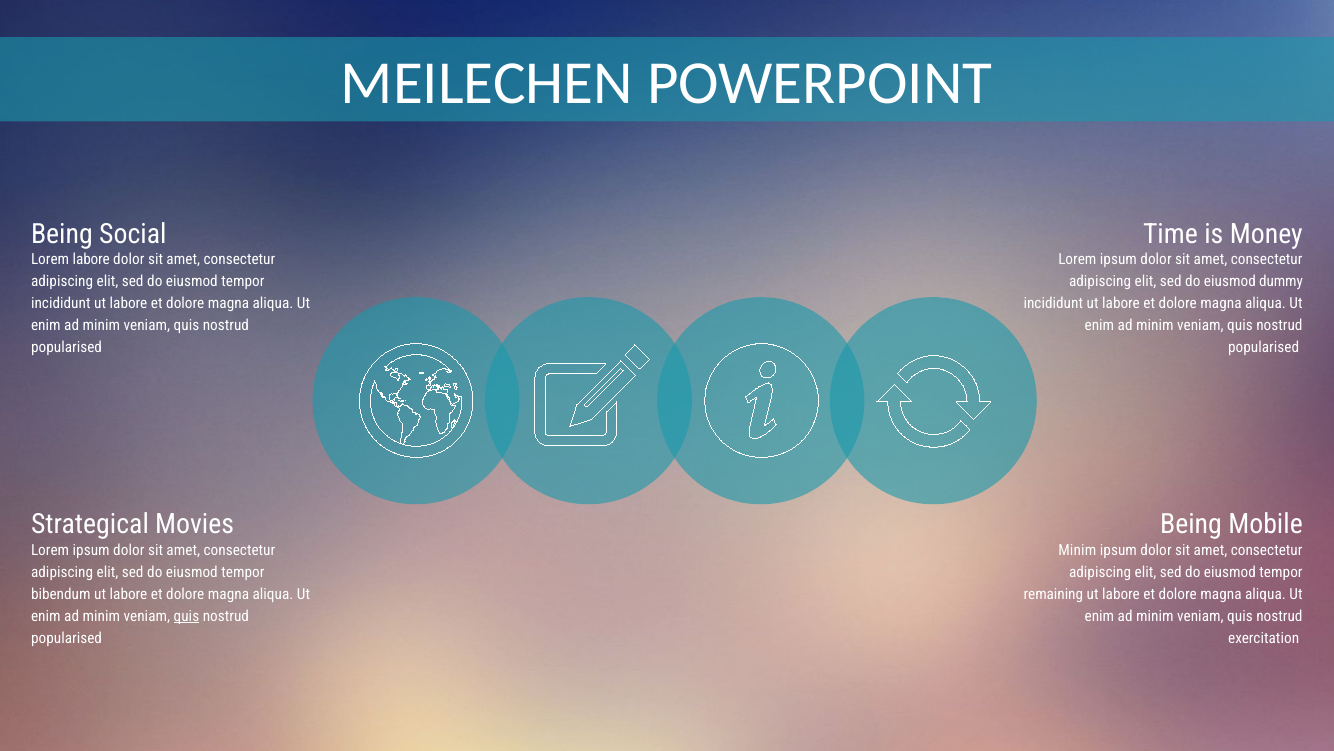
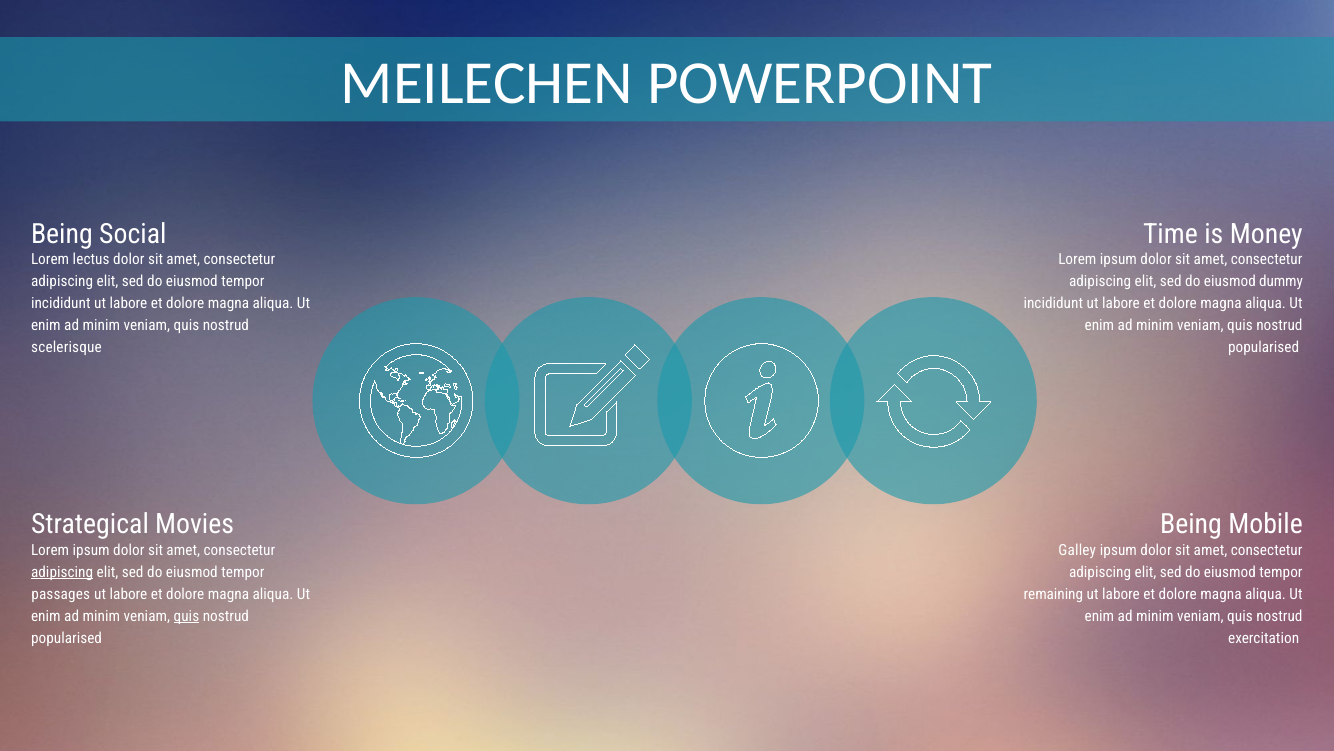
Lorem labore: labore -> lectus (91, 260)
popularised: popularised -> scelerisque (67, 348)
Minim: Minim -> Galley (1077, 550)
adipiscing underline: none -> present (62, 572)
bibendum: bibendum -> passages (61, 594)
